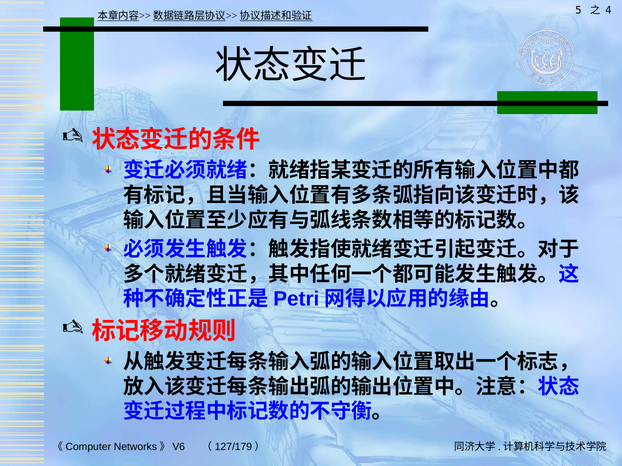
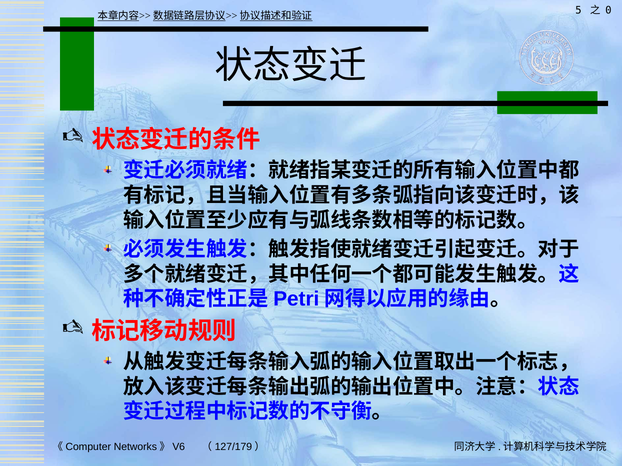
4: 4 -> 0 (608, 10)
